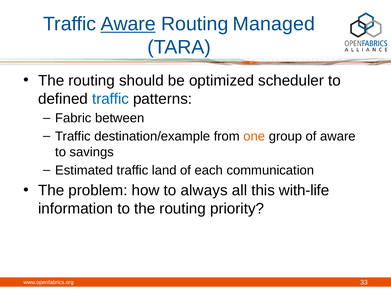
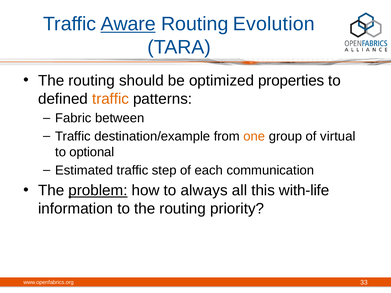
Managed: Managed -> Evolution (274, 24)
scheduler: scheduler -> properties (291, 81)
traffic colour: blue -> orange (111, 99)
of aware: aware -> virtual (338, 137)
savings: savings -> optional (92, 152)
land: land -> step (164, 170)
problem underline: none -> present (98, 191)
